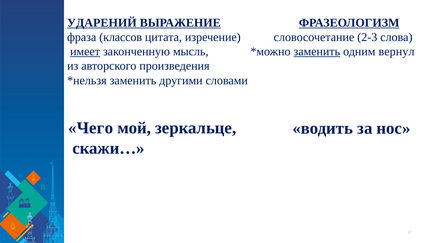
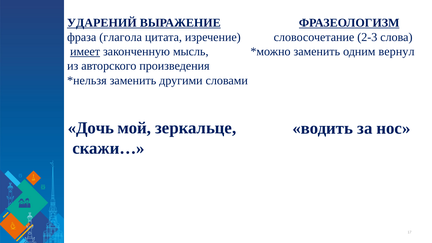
классов: классов -> глагола (121, 37)
заменить underline: present -> none (317, 52)
Чего: Чего -> Дочь (91, 128)
